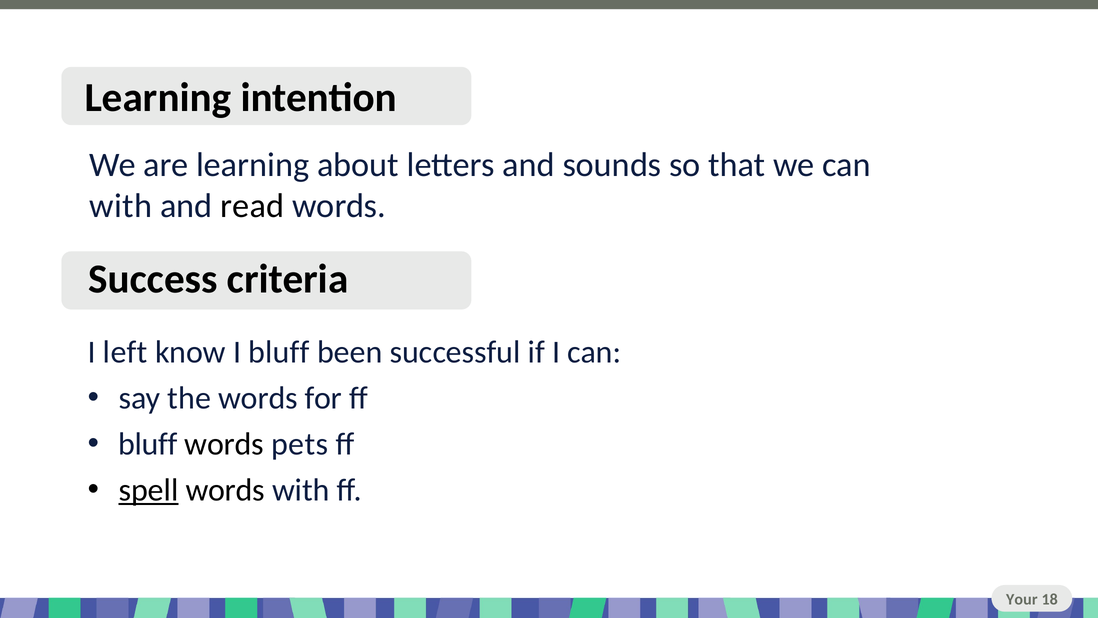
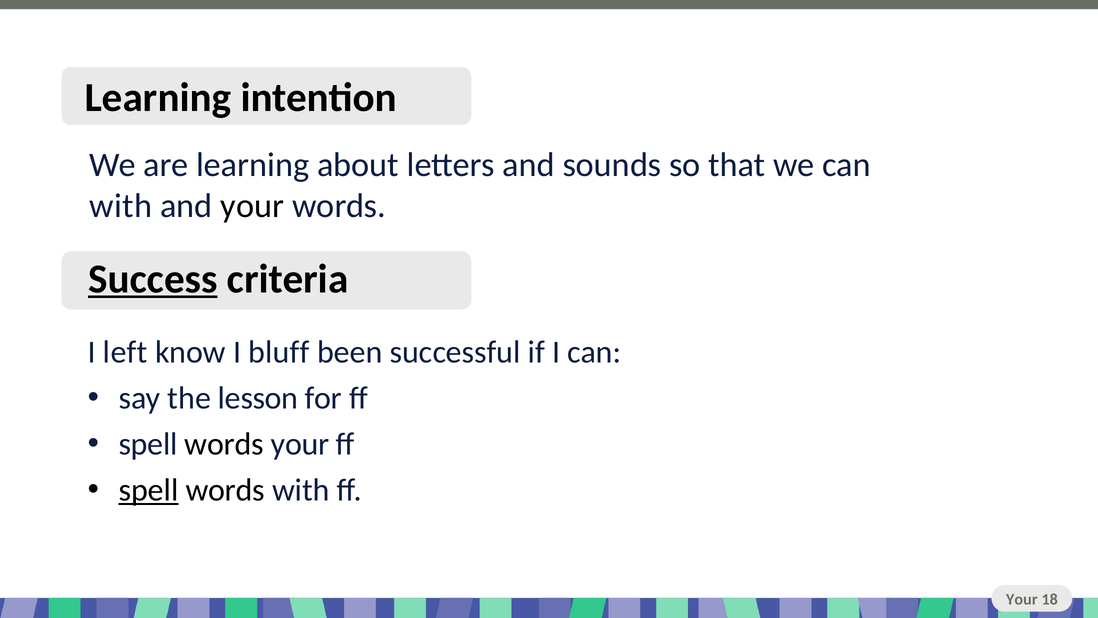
and read: read -> your (252, 206)
Success underline: none -> present (153, 279)
the words: words -> lesson (258, 398)
bluff: bluff -> spell (148, 444)
words pets: pets -> your (300, 444)
